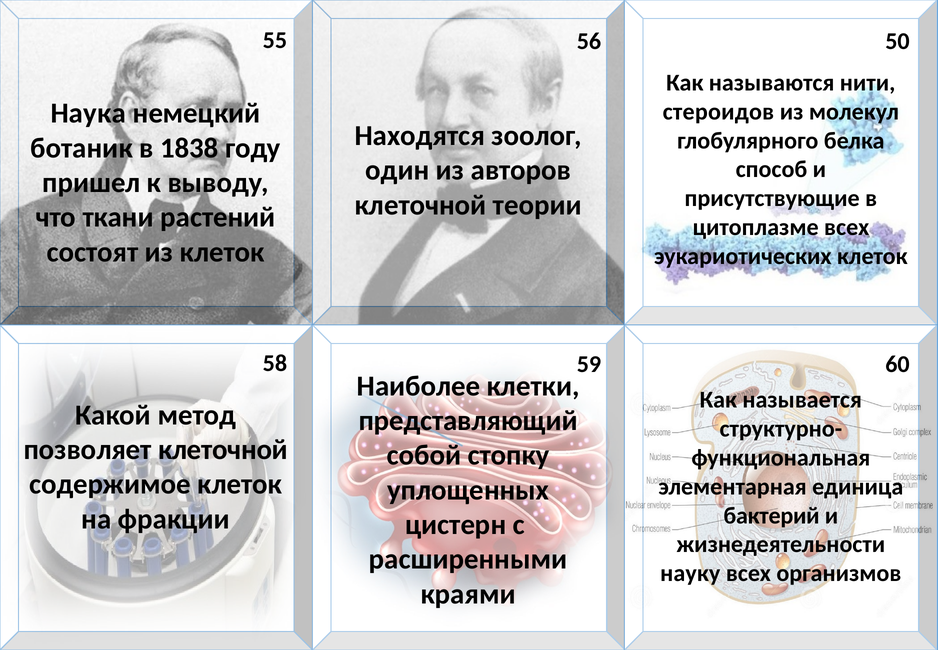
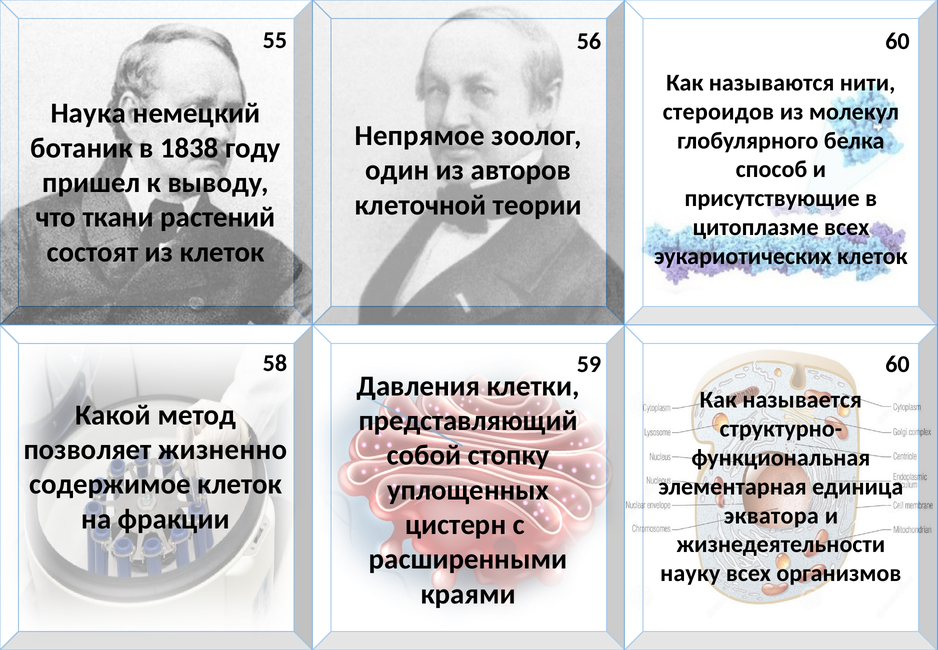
56 50: 50 -> 60 (898, 41)
Находятся: Находятся -> Непрямое (420, 136)
Наиболее: Наиболее -> Давления (419, 386)
позволяет клеточной: клеточной -> жизненно (223, 449)
бактерий: бактерий -> экватора (771, 515)
